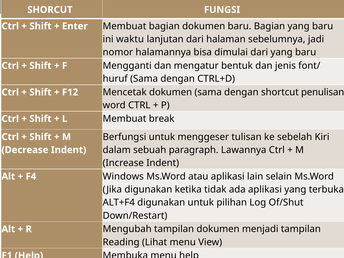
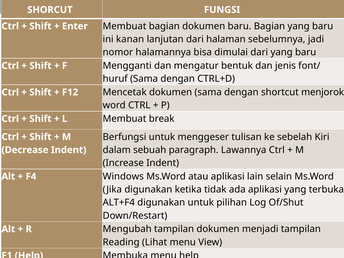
waktu: waktu -> kanan (130, 39)
penulisan: penulisan -> menjorok (323, 92)
